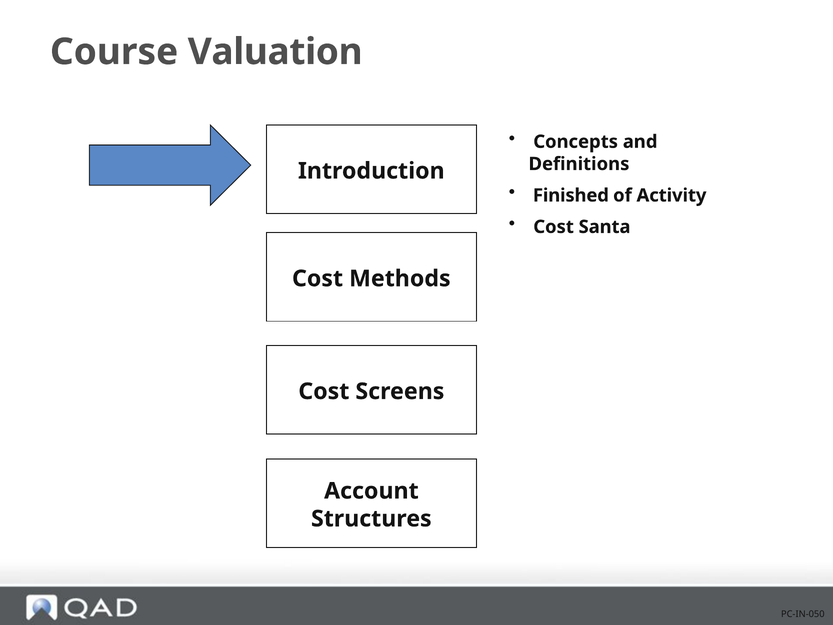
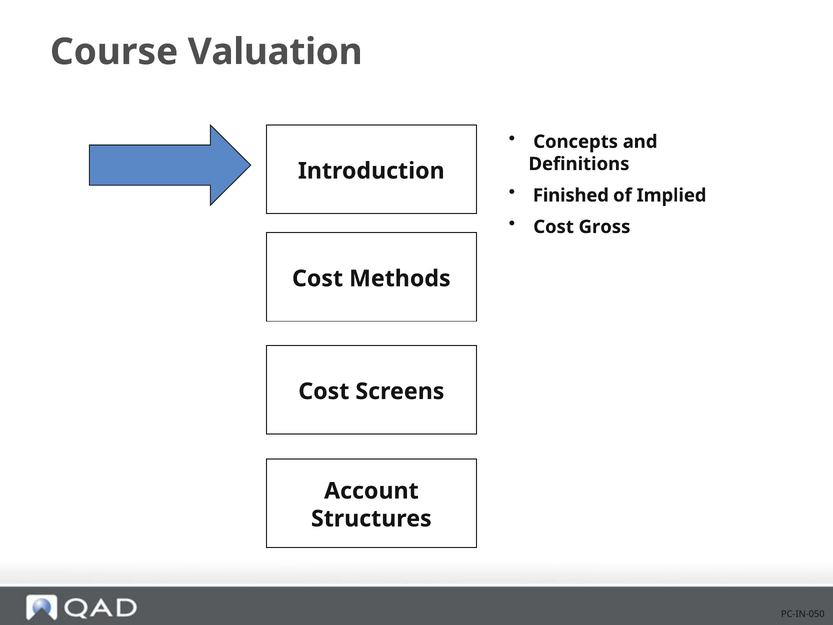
Activity: Activity -> Implied (672, 195)
Santa: Santa -> Gross (604, 227)
